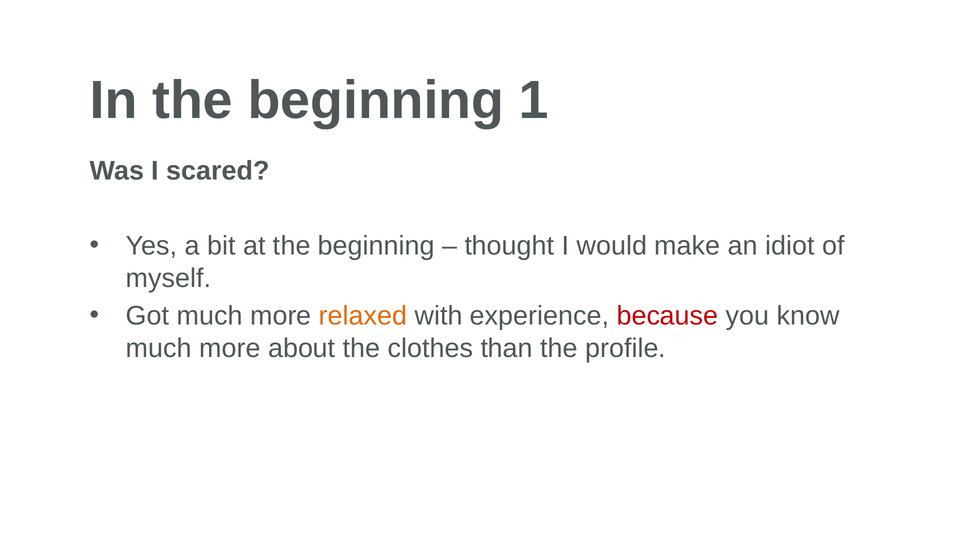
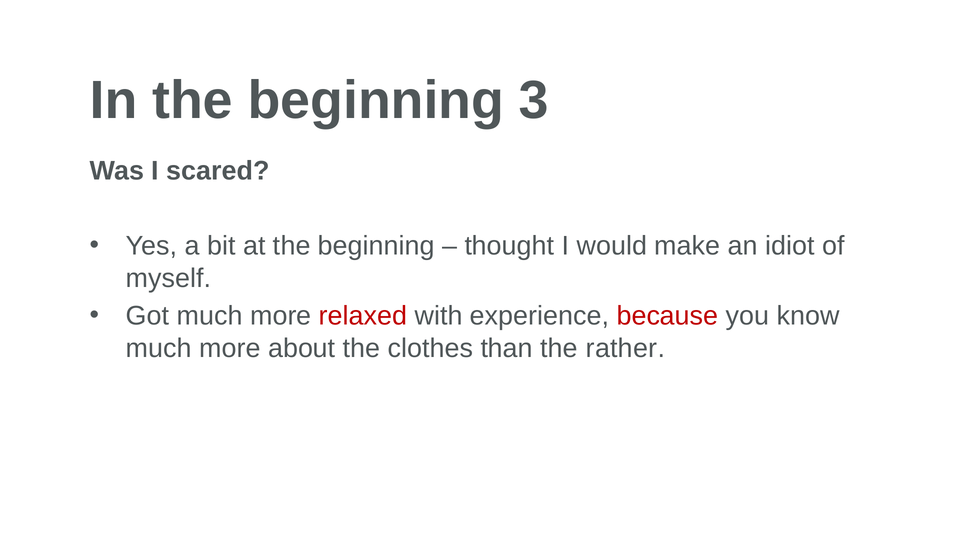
1: 1 -> 3 (534, 100)
relaxed colour: orange -> red (363, 316)
profile: profile -> rather (625, 348)
